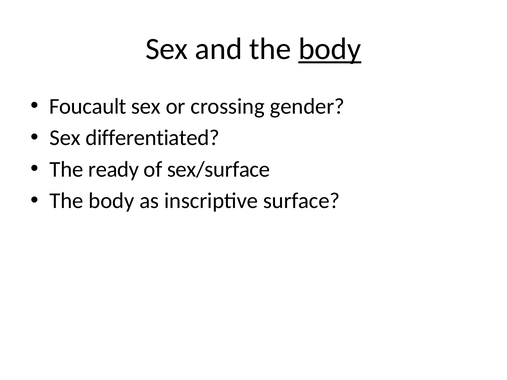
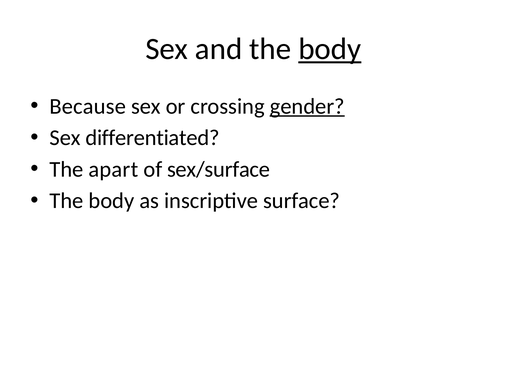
Foucault: Foucault -> Because (88, 106)
gender underline: none -> present (307, 106)
ready: ready -> apart (113, 169)
